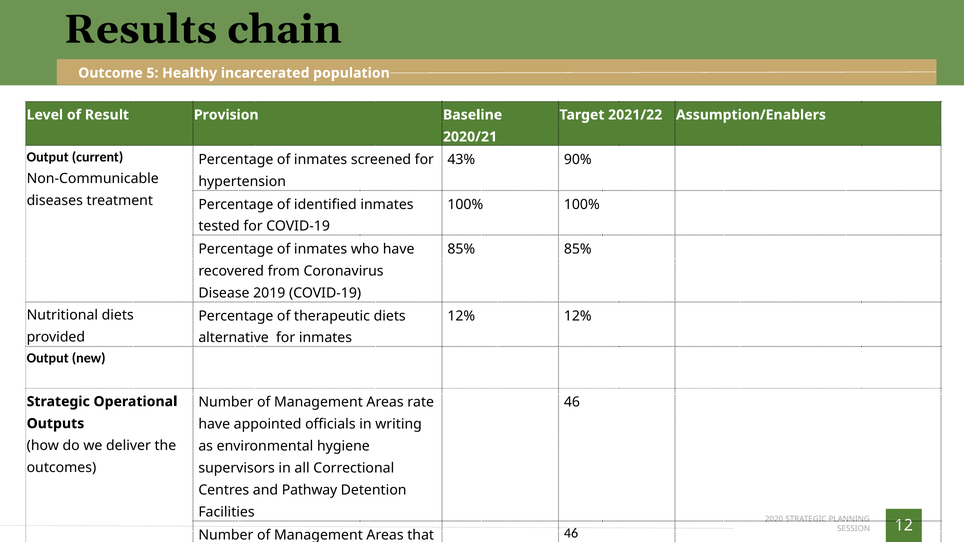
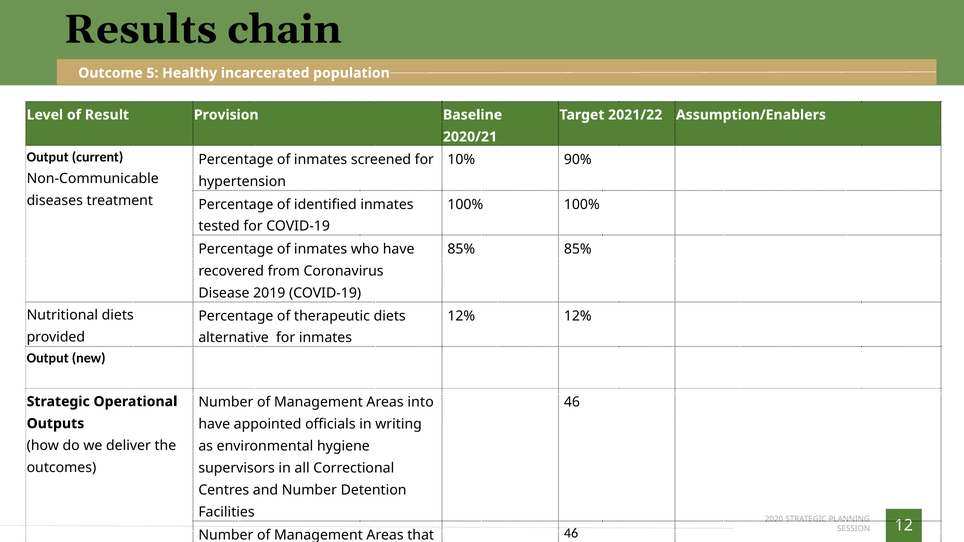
43%: 43% -> 10% (461, 160)
rate: rate -> into (421, 402)
and Pathway: Pathway -> Number (309, 490)
